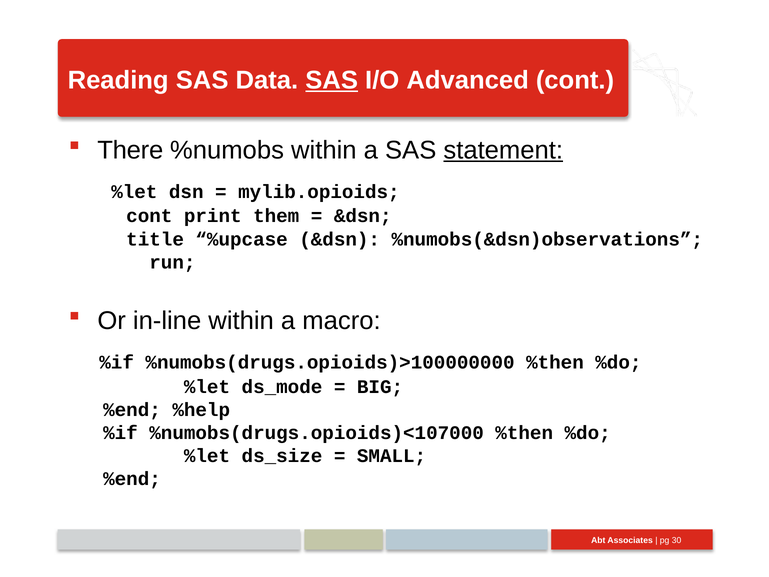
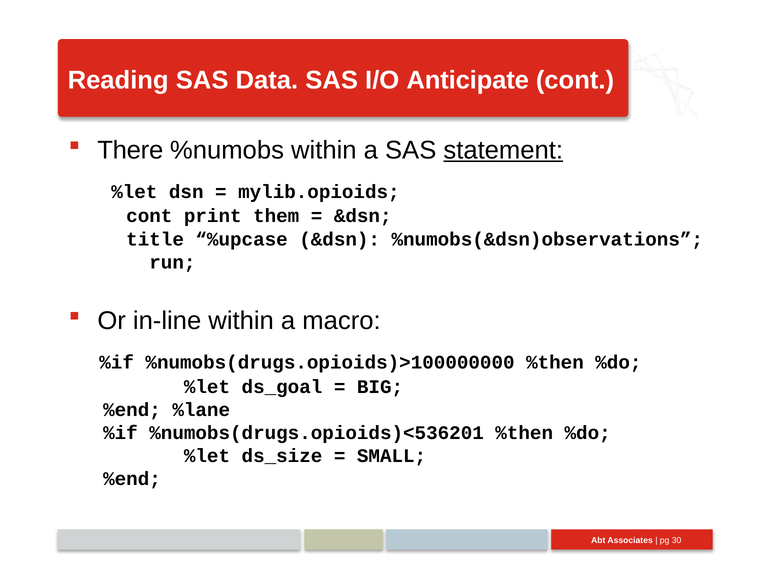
SAS underline: present -> none (332, 80)
Advanced: Advanced -> Anticipate (468, 80)
ds_mode: ds_mode -> ds_goal (282, 387)
%help: %help -> %lane (201, 410)
%numobs(drugs.opioids)<107000: %numobs(drugs.opioids)<107000 -> %numobs(drugs.opioids)<536201 (317, 433)
